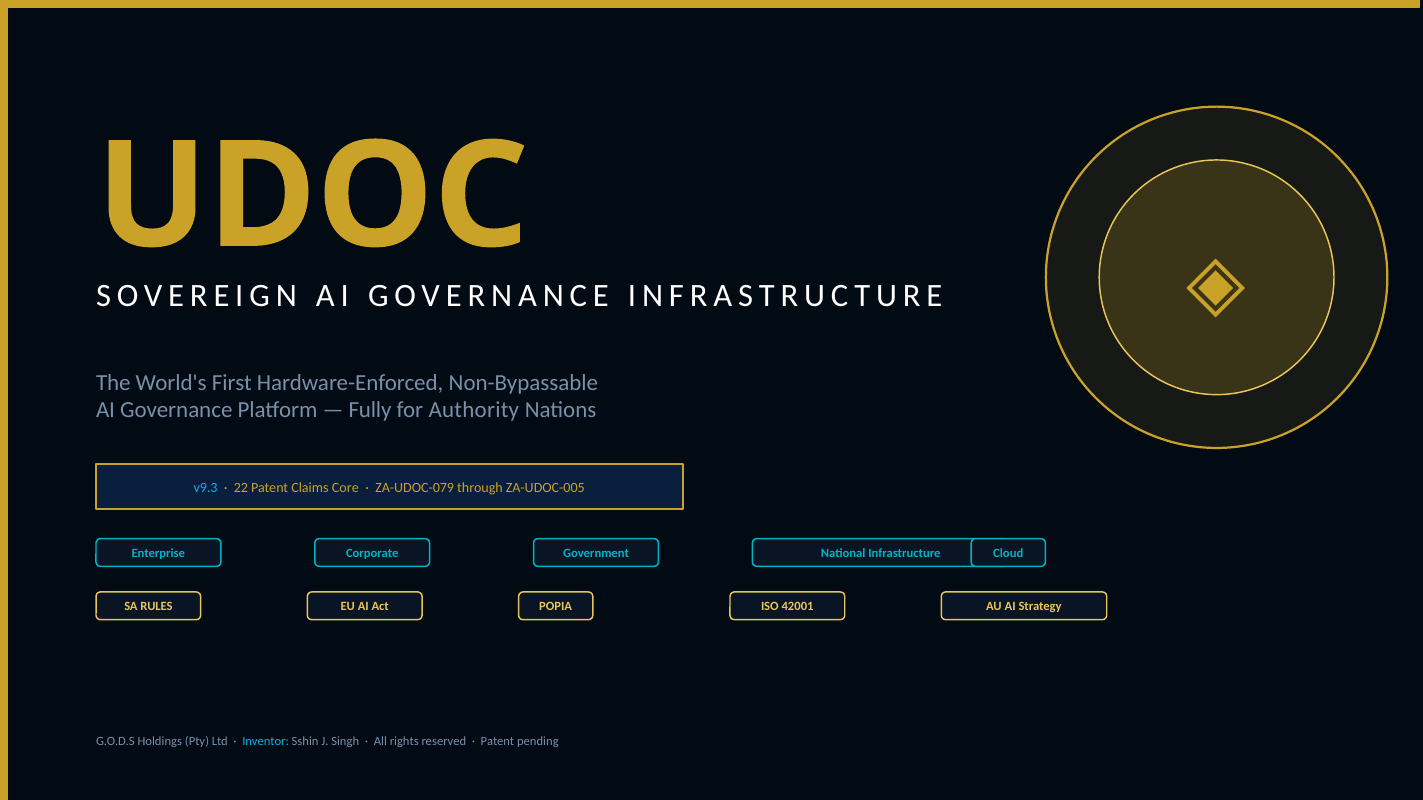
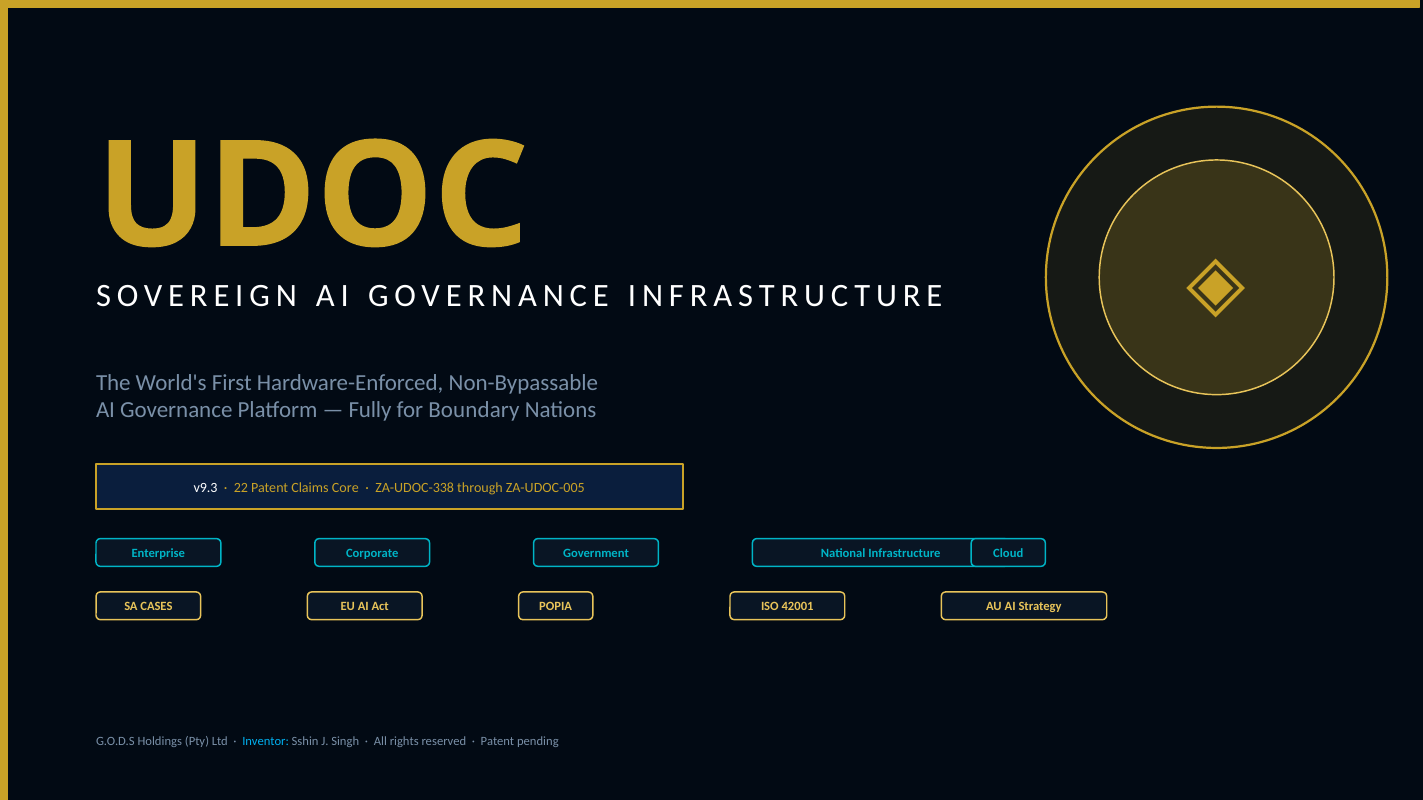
Authority: Authority -> Boundary (474, 410)
v9.3 colour: light blue -> white (206, 488)
ZA-UDOC-079: ZA-UDOC-079 -> ZA-UDOC-338 (415, 488)
RULES: RULES -> CASES (156, 607)
